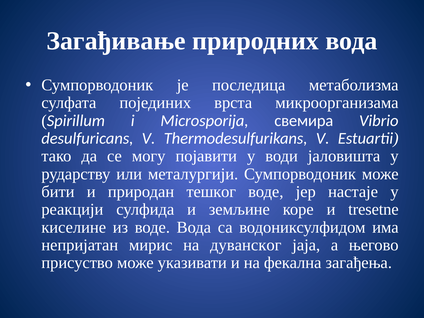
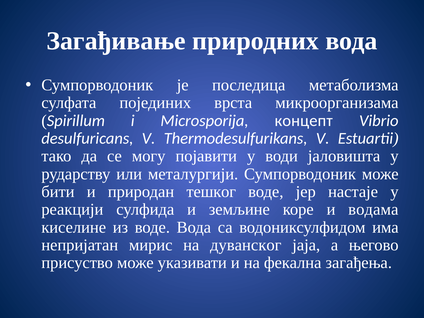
свемира: свемира -> концепт (304, 121)
tresetne: tresetne -> водама (373, 210)
